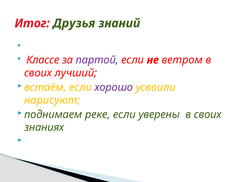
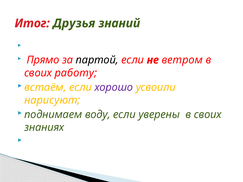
Классе: Классе -> Прямо (43, 60)
партой colour: purple -> black (97, 60)
лучший: лучший -> работу (76, 73)
реке: реке -> воду (98, 115)
